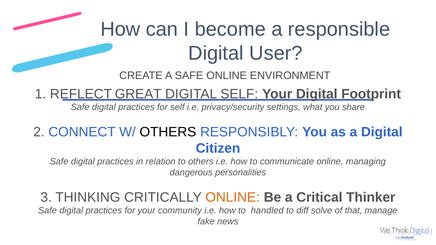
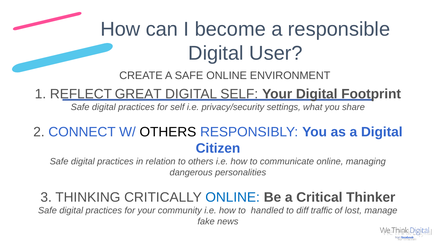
ONLINE colour: orange -> blue (233, 198)
solve: solve -> traffic (322, 211)
that: that -> lost (353, 211)
